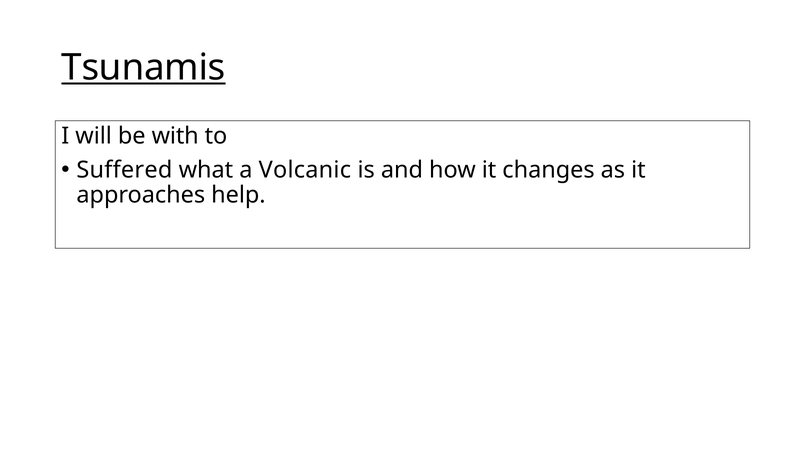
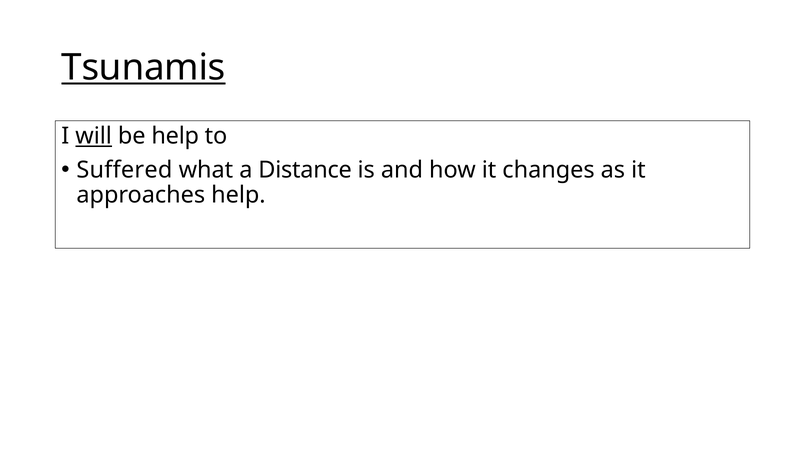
will underline: none -> present (94, 136)
be with: with -> help (175, 136)
Volcanic: Volcanic -> Distance (305, 170)
